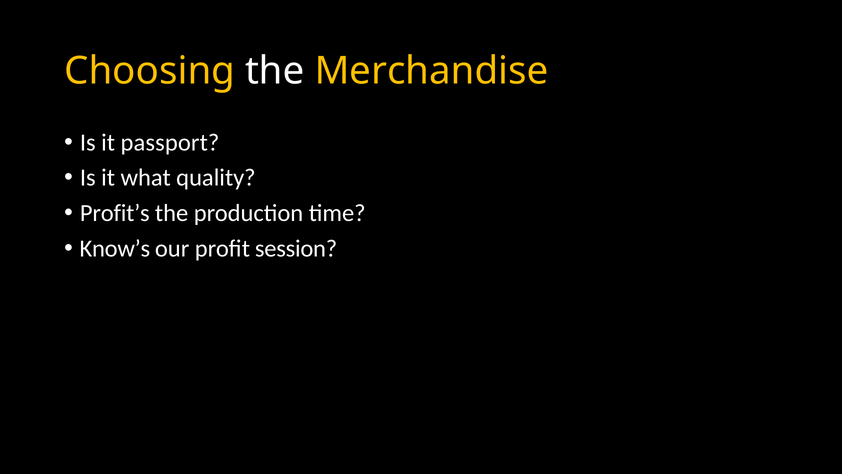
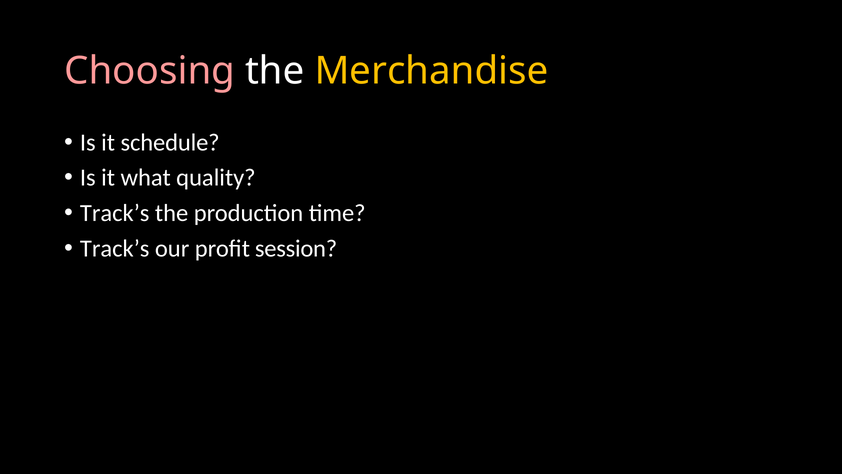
Choosing colour: yellow -> pink (150, 71)
passport: passport -> schedule (170, 142)
Profit’s: Profit’s -> Track’s (115, 213)
Know’s: Know’s -> Track’s (115, 248)
